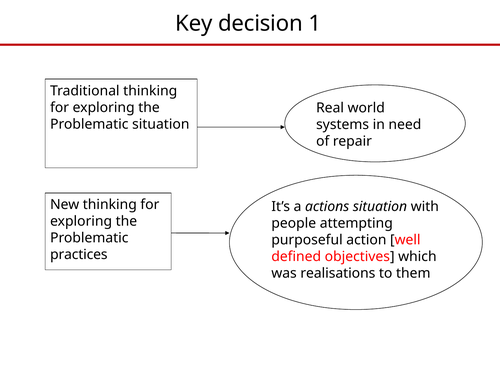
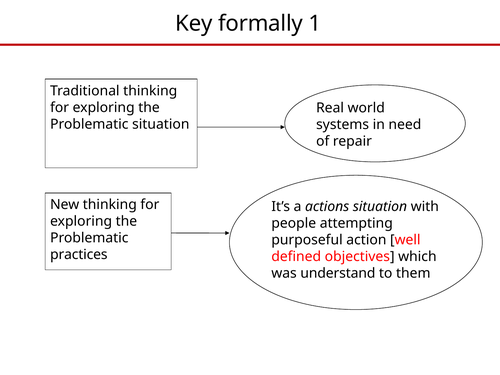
decision: decision -> formally (260, 24)
realisations: realisations -> understand (338, 273)
